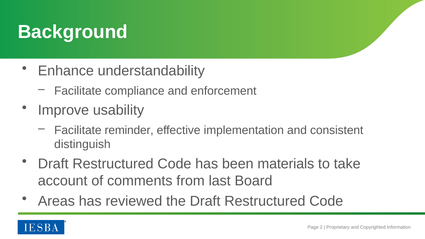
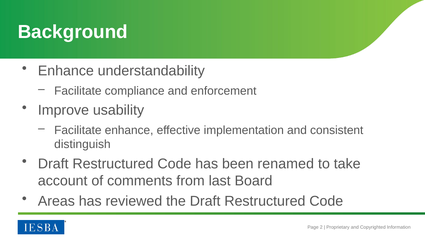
Facilitate reminder: reminder -> enhance (129, 130)
materials: materials -> renamed (286, 164)
